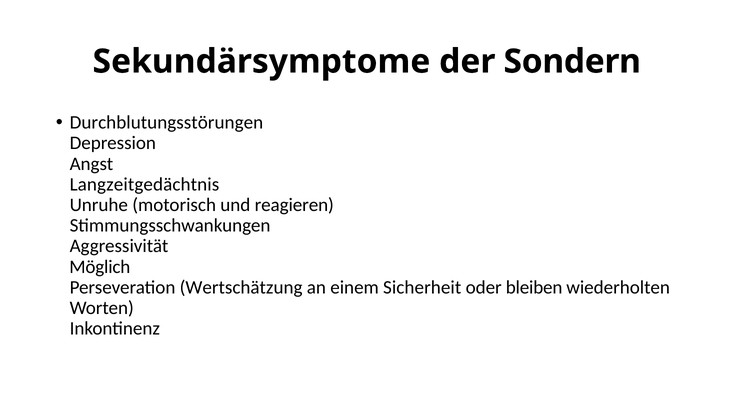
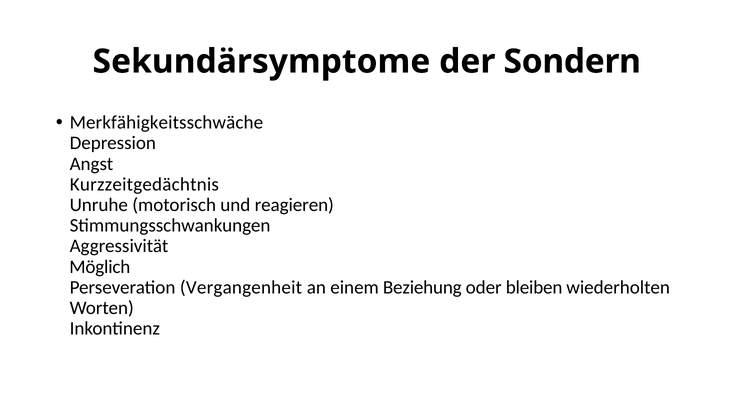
Durchblutungsstörungen: Durchblutungsstörungen -> Merkfähigkeitsschwäche (166, 123)
Langzeitgedächtnis: Langzeitgedächtnis -> Kurzzeitgedächtnis (144, 185)
Wertschätzung: Wertschätzung -> Vergangenheit (241, 288)
Sicherheit: Sicherheit -> Beziehung (422, 288)
